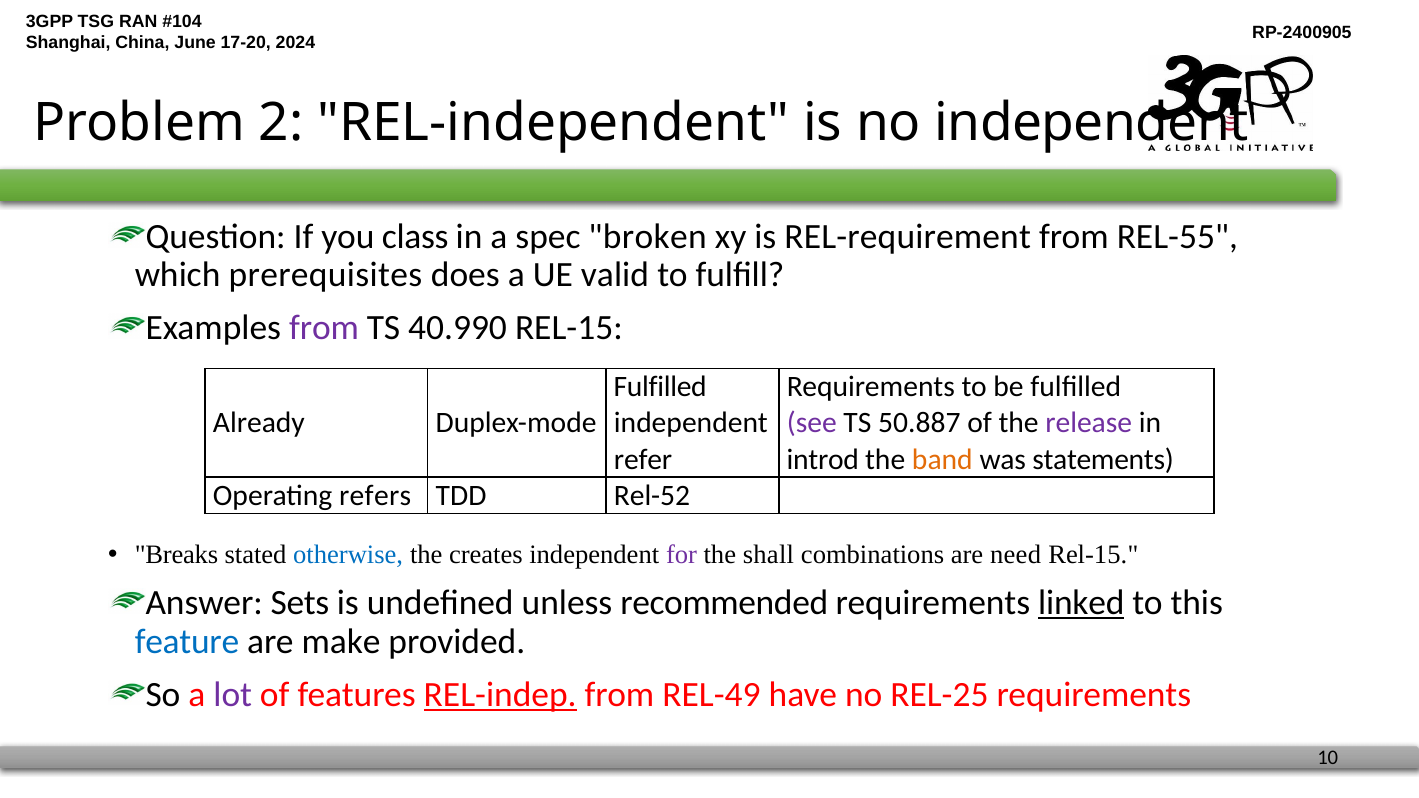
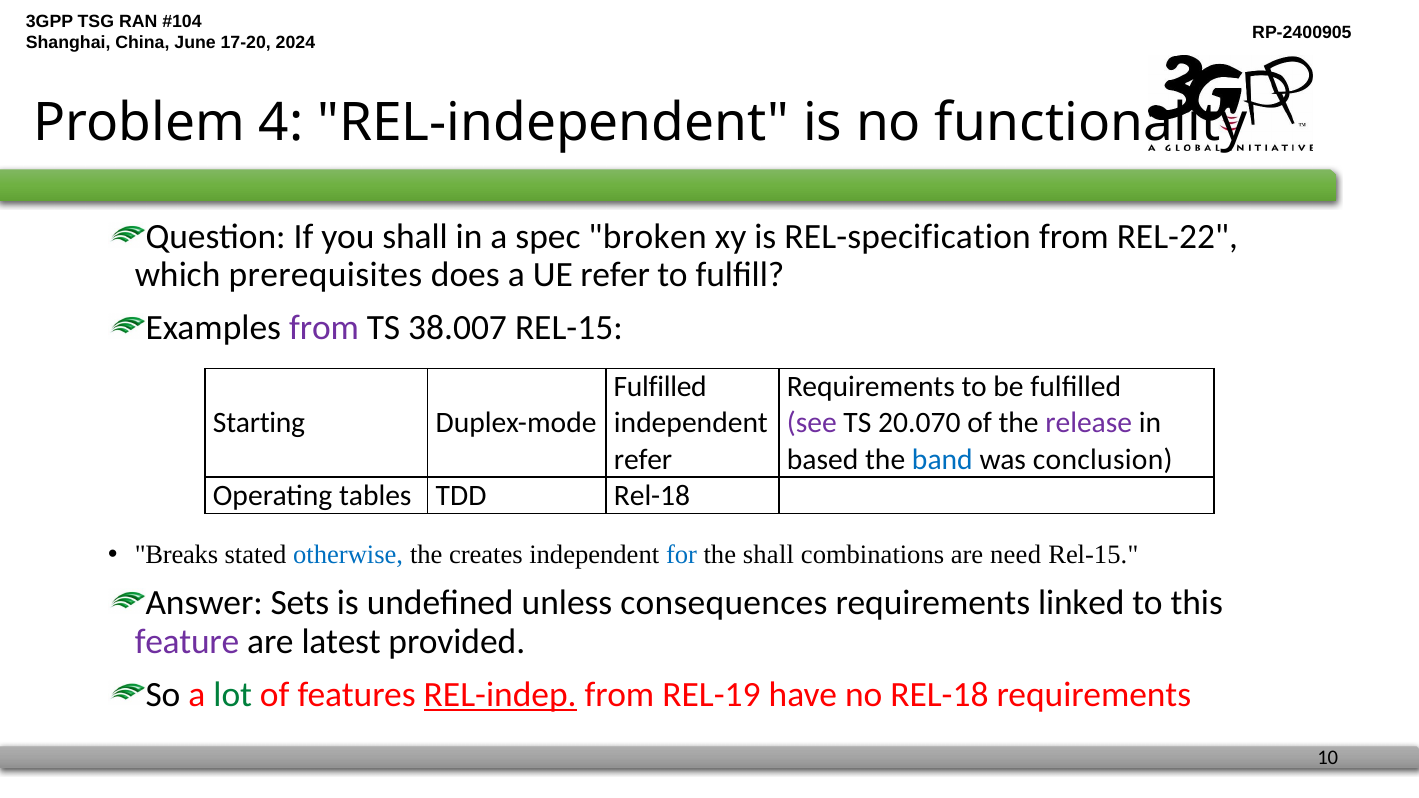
2: 2 -> 4 (281, 123)
no independent: independent -> functionality (1091, 123)
you class: class -> shall (415, 237)
REL-requirement: REL-requirement -> REL-specification (908, 237)
REL-55: REL-55 -> REL-22 (1177, 237)
UE valid: valid -> refer (615, 275)
40.990: 40.990 -> 38.007 (458, 328)
Already: Already -> Starting (259, 423)
50.887: 50.887 -> 20.070 (919, 423)
introd: introd -> based (823, 459)
band colour: orange -> blue (942, 459)
statements: statements -> conclusion (1103, 459)
refers: refers -> tables (375, 496)
TDD Rel-52: Rel-52 -> Rel-18 (652, 496)
for colour: purple -> blue (682, 555)
recommended: recommended -> consequences (724, 603)
linked underline: present -> none (1081, 603)
feature colour: blue -> purple (187, 642)
make: make -> latest (341, 642)
lot colour: purple -> green (233, 695)
REL-49: REL-49 -> REL-19 (711, 695)
no REL-25: REL-25 -> REL-18 (939, 695)
